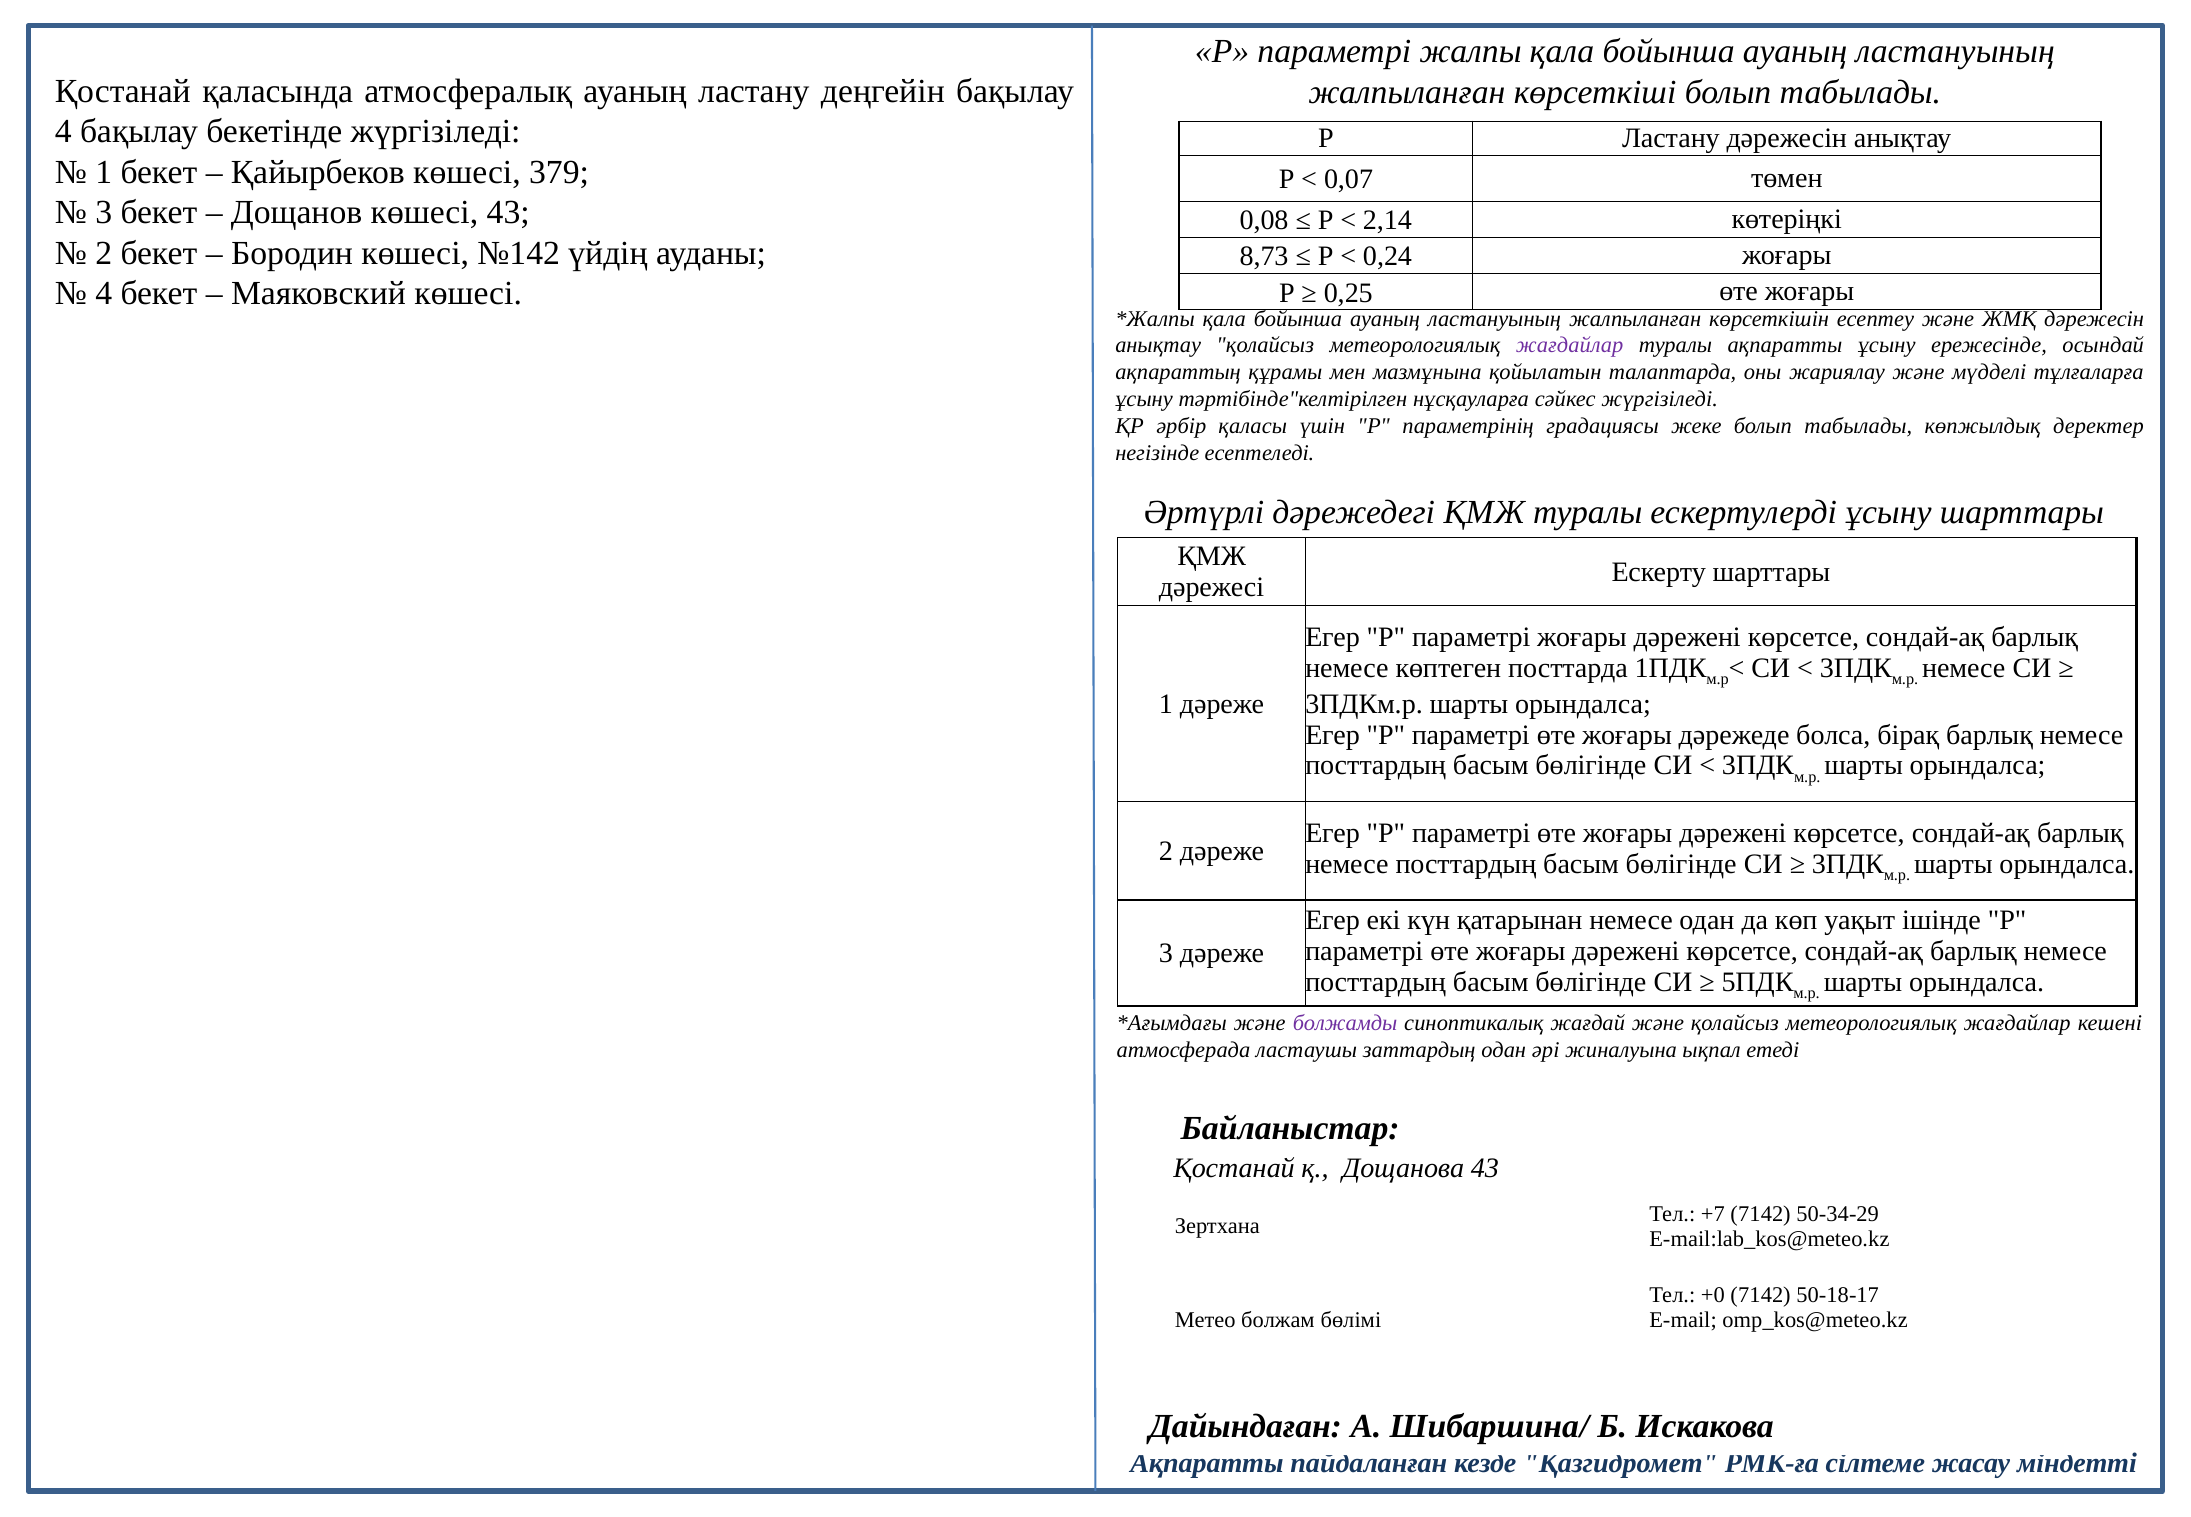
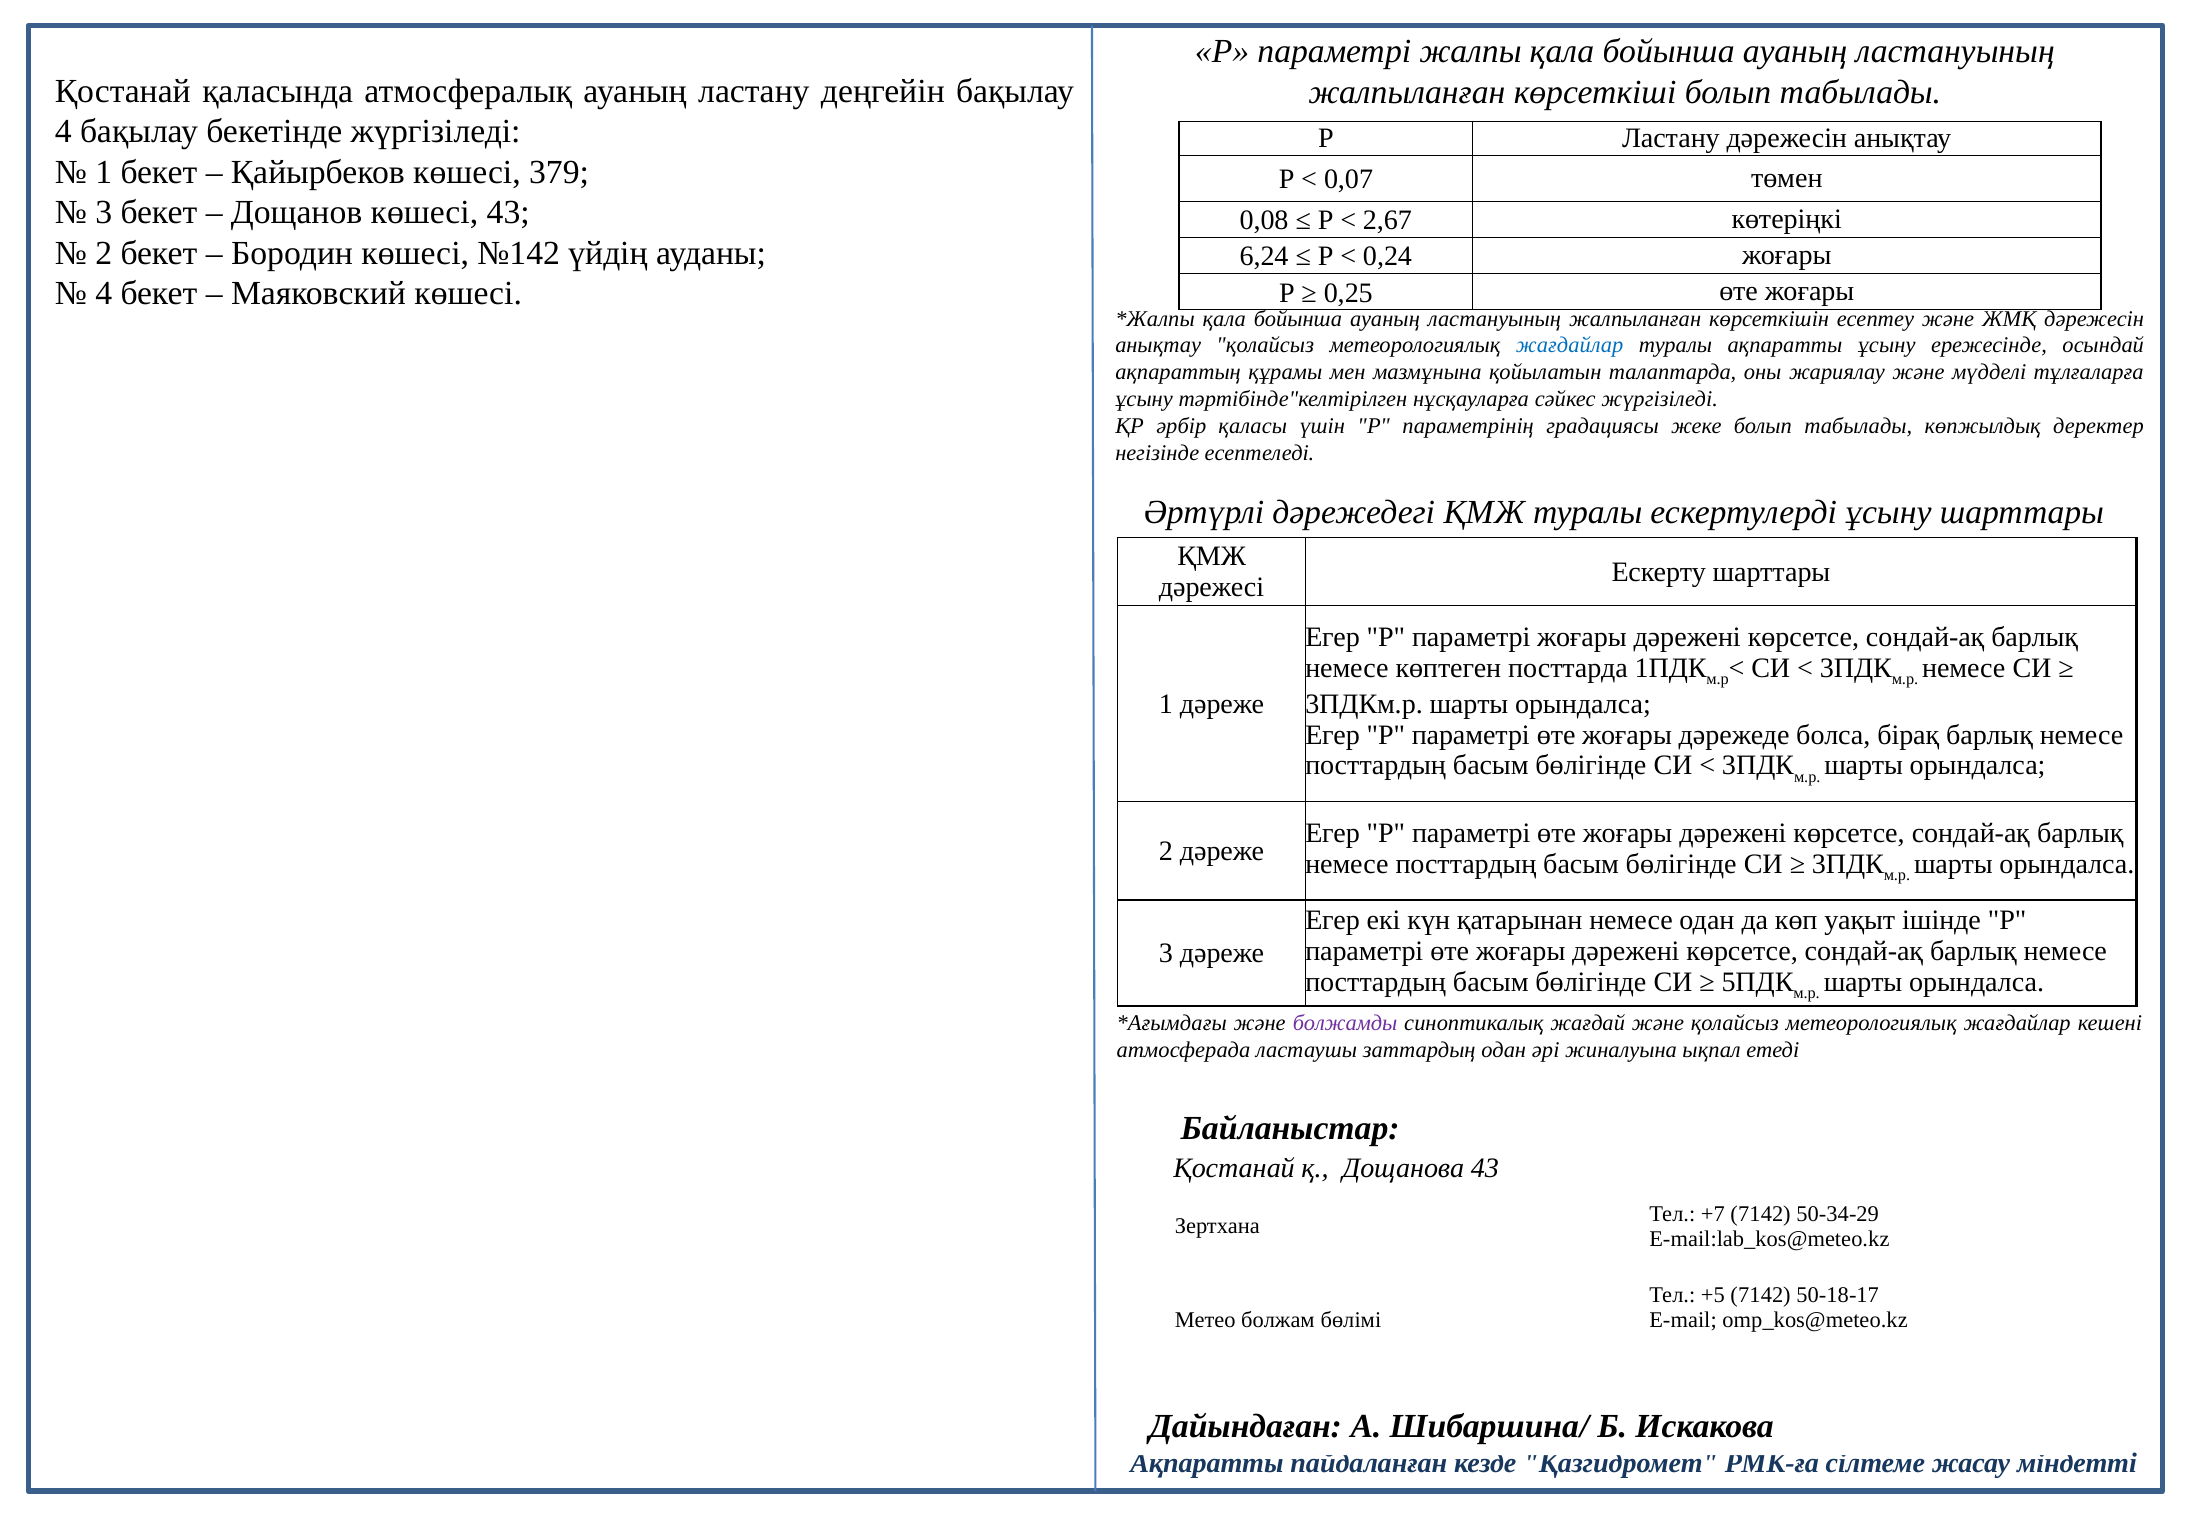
2,14: 2,14 -> 2,67 (1387, 220)
8,73: 8,73 -> 6,24 (1264, 257)
жағдайлар colour: purple -> blue (1570, 345)
+0: +0 -> +5 (1713, 1295)
